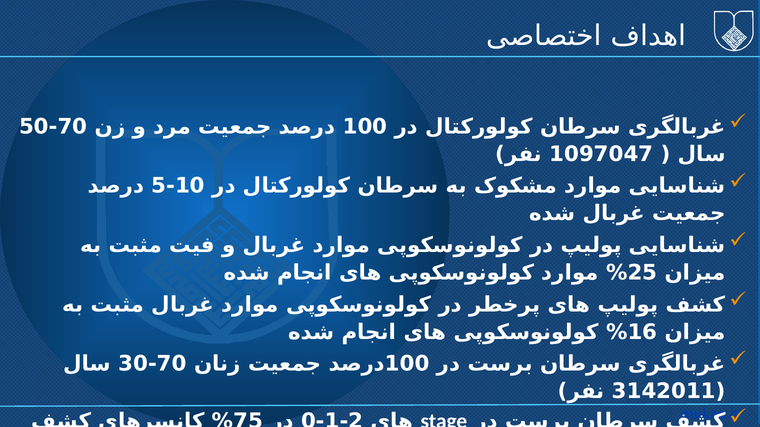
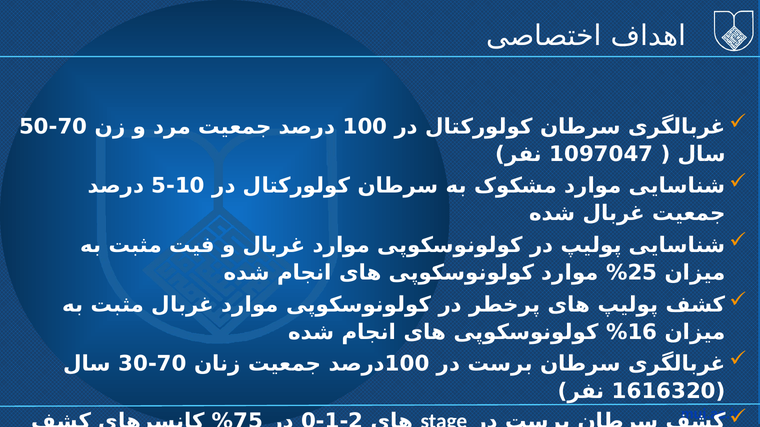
3142011: 3142011 -> 1616320 (664, 392)
